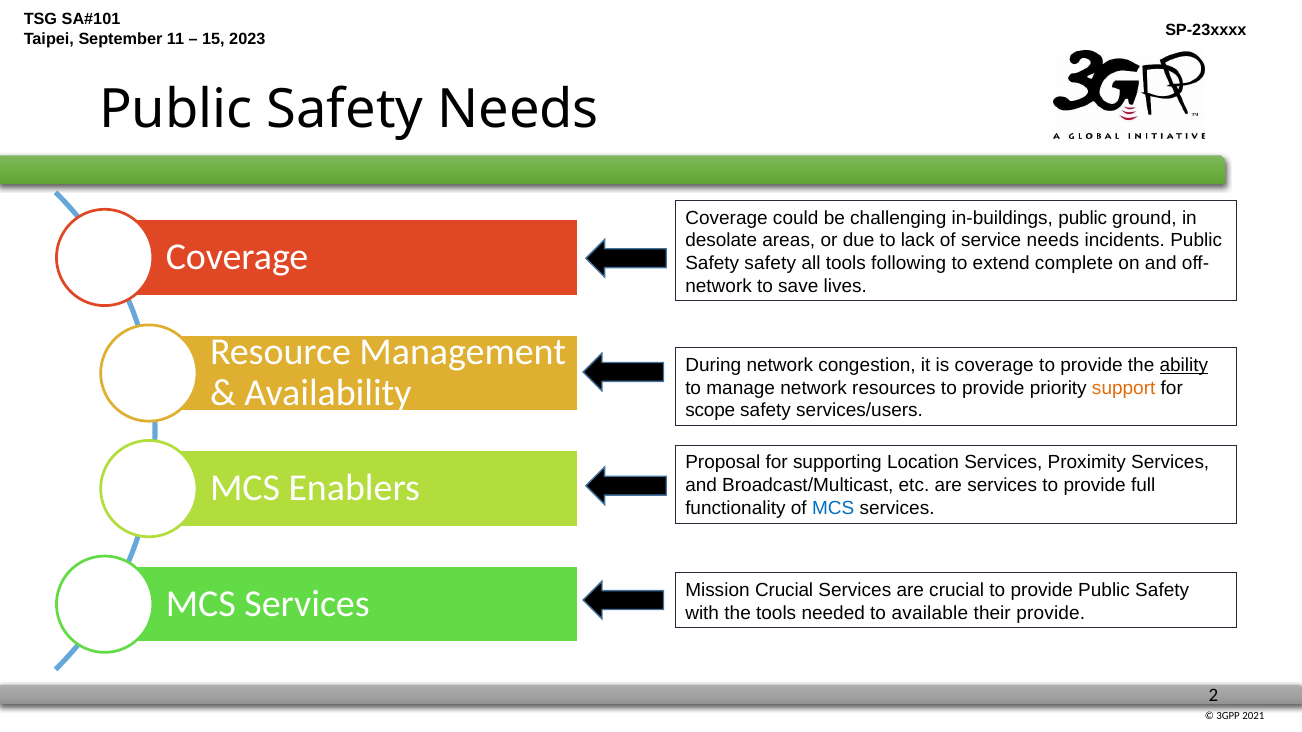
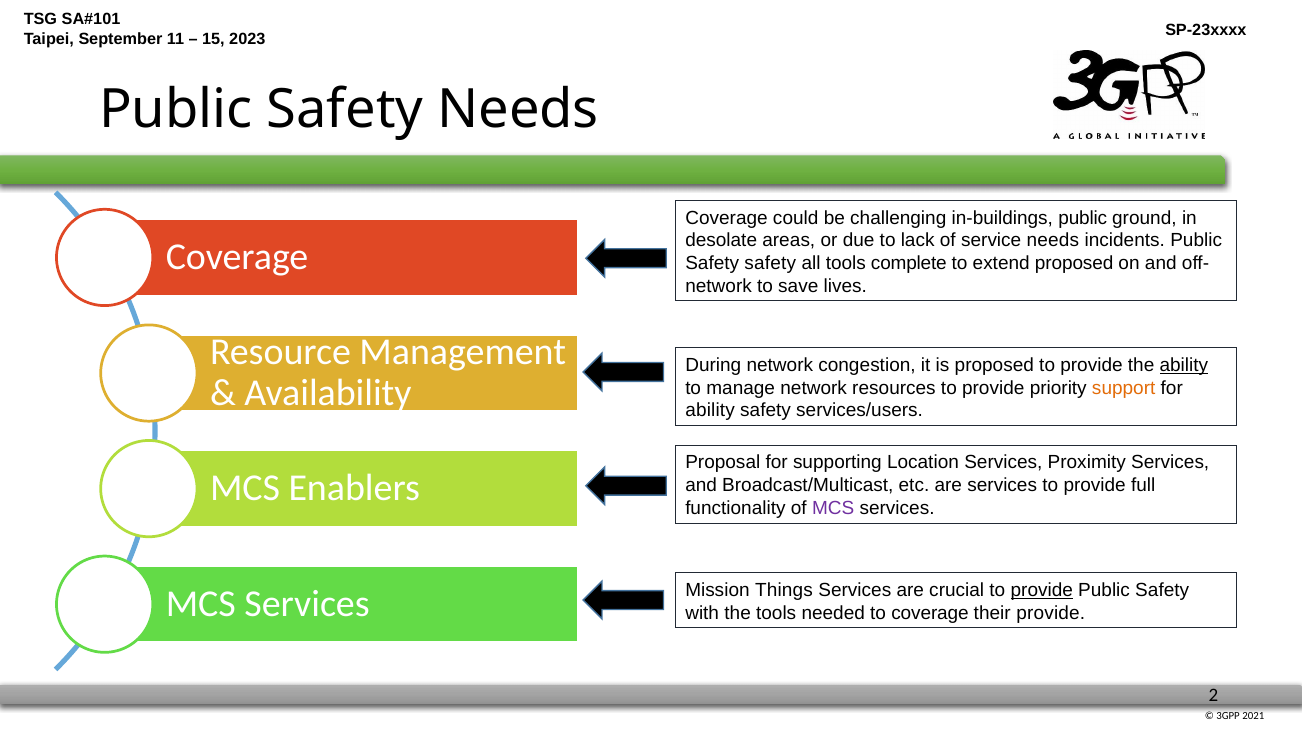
following: following -> complete (909, 263)
extend complete: complete -> proposed (1074, 263)
is coverage: coverage -> proposed (994, 365)
scope: scope -> ability (710, 411)
MCS colour: blue -> purple (833, 509)
Mission Crucial: Crucial -> Things (784, 591)
provide underline: none -> present (1042, 591)
to available: available -> coverage (930, 613)
